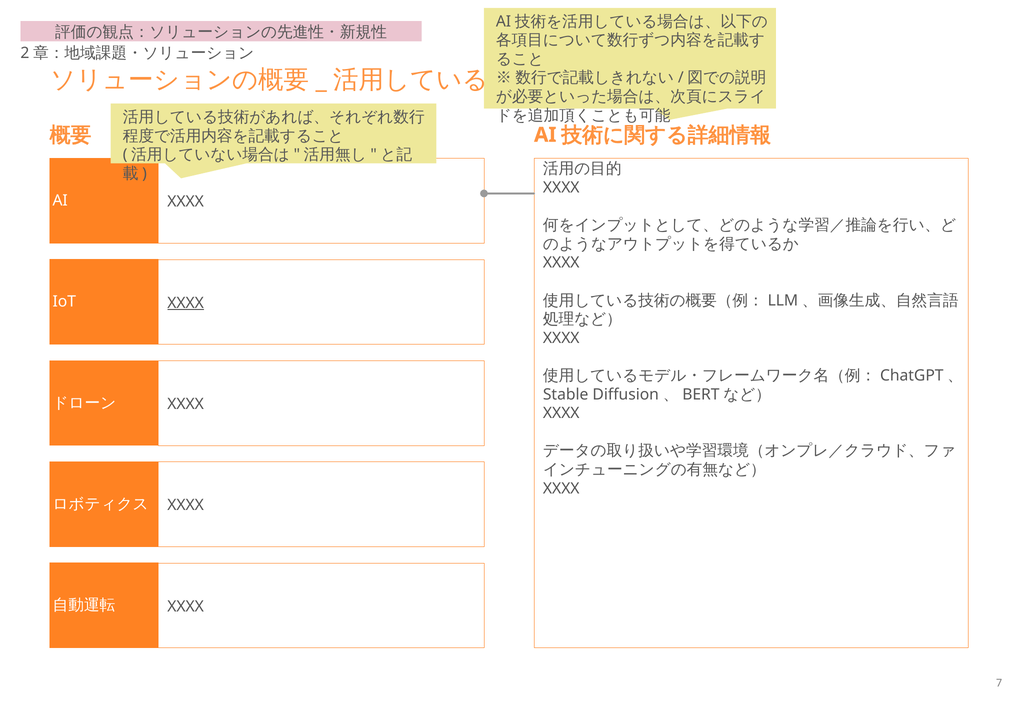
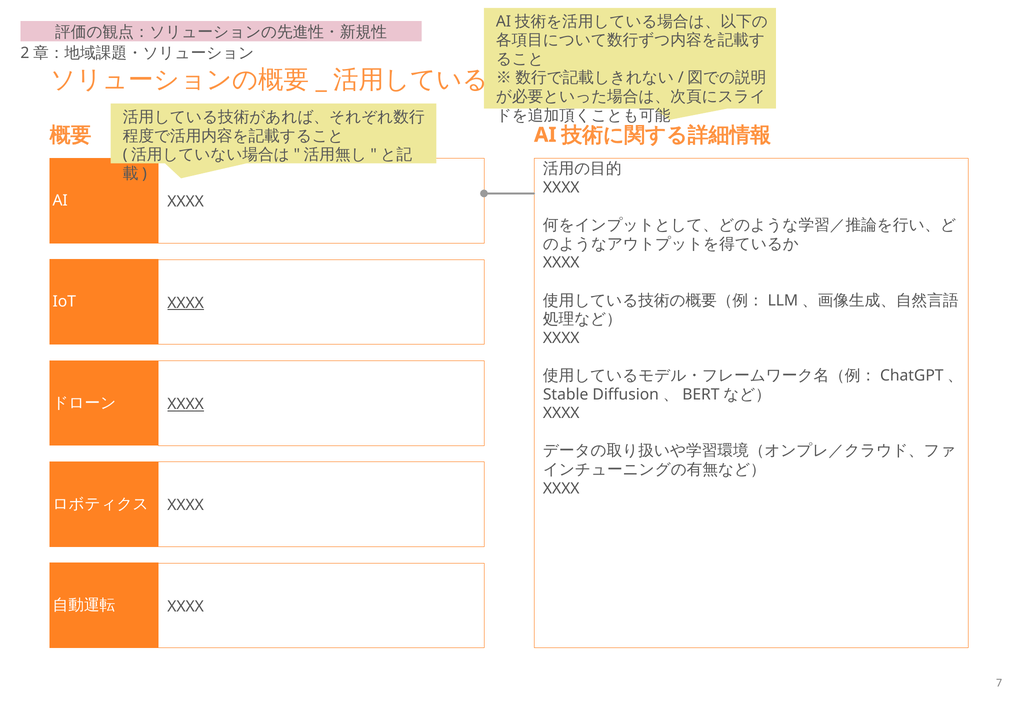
XXXX underline: none -> present (186, 404)
